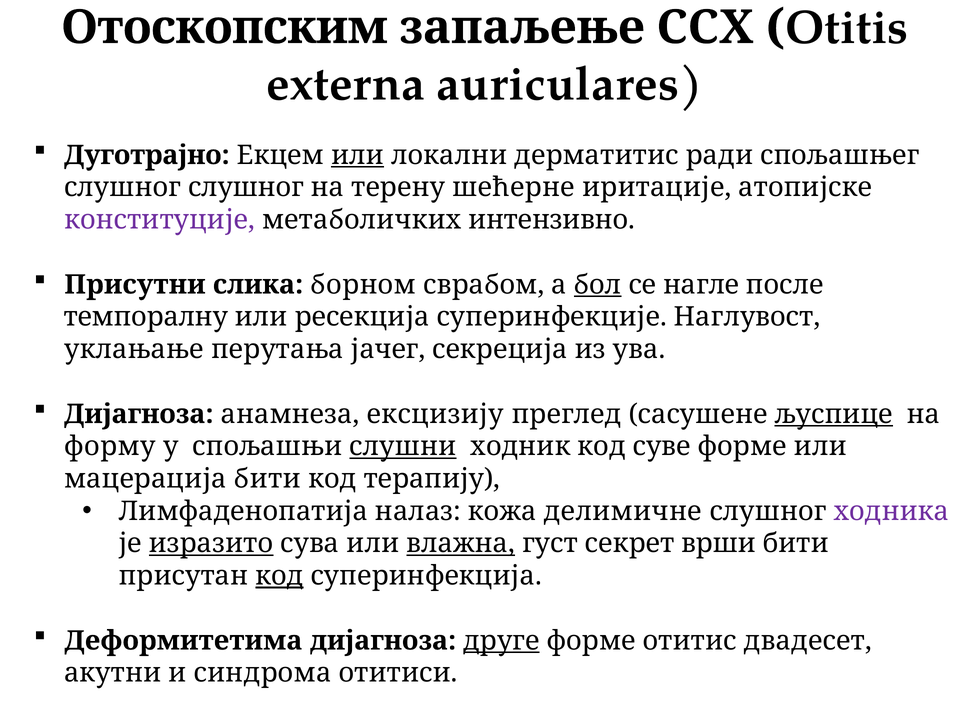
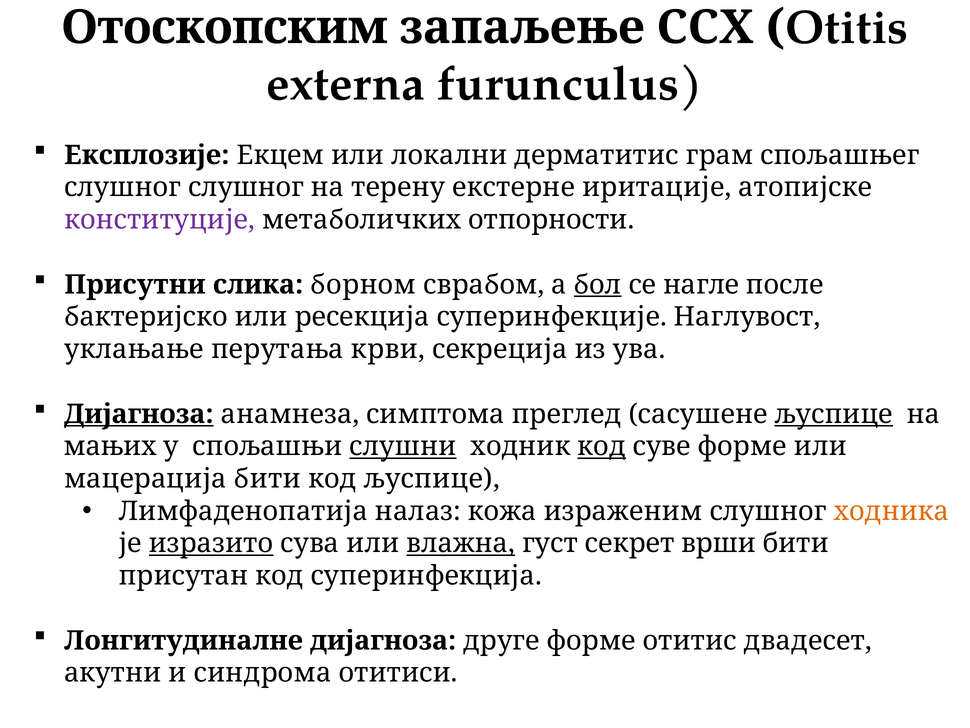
auriculares: auriculares -> furunculus (570, 84)
Дуготрајно: Дуготрајно -> Експлозије (147, 155)
или underline: present -> none (358, 155)
ради: ради -> грам (720, 155)
шећерне: шећерне -> екстерне (514, 187)
интензивно: интензивно -> отпорности (551, 220)
темпоралну: темпоралну -> бактеријско (146, 317)
јачег: јачег -> крви (388, 349)
Дијагноза underline: none -> present (139, 414)
ексцизију: ексцизију -> симптома (435, 414)
форму: форму -> мањих (110, 446)
код underline: none -> present (602, 446)
код терапију: терапију -> љуспице (432, 479)
делимичне: делимичне -> израженим (623, 511)
ходника colour: purple -> orange (891, 511)
код underline: present -> none (279, 576)
Деформитетима: Деформитетима -> Лонгитудиналне (184, 640)
друге underline: present -> none (501, 640)
